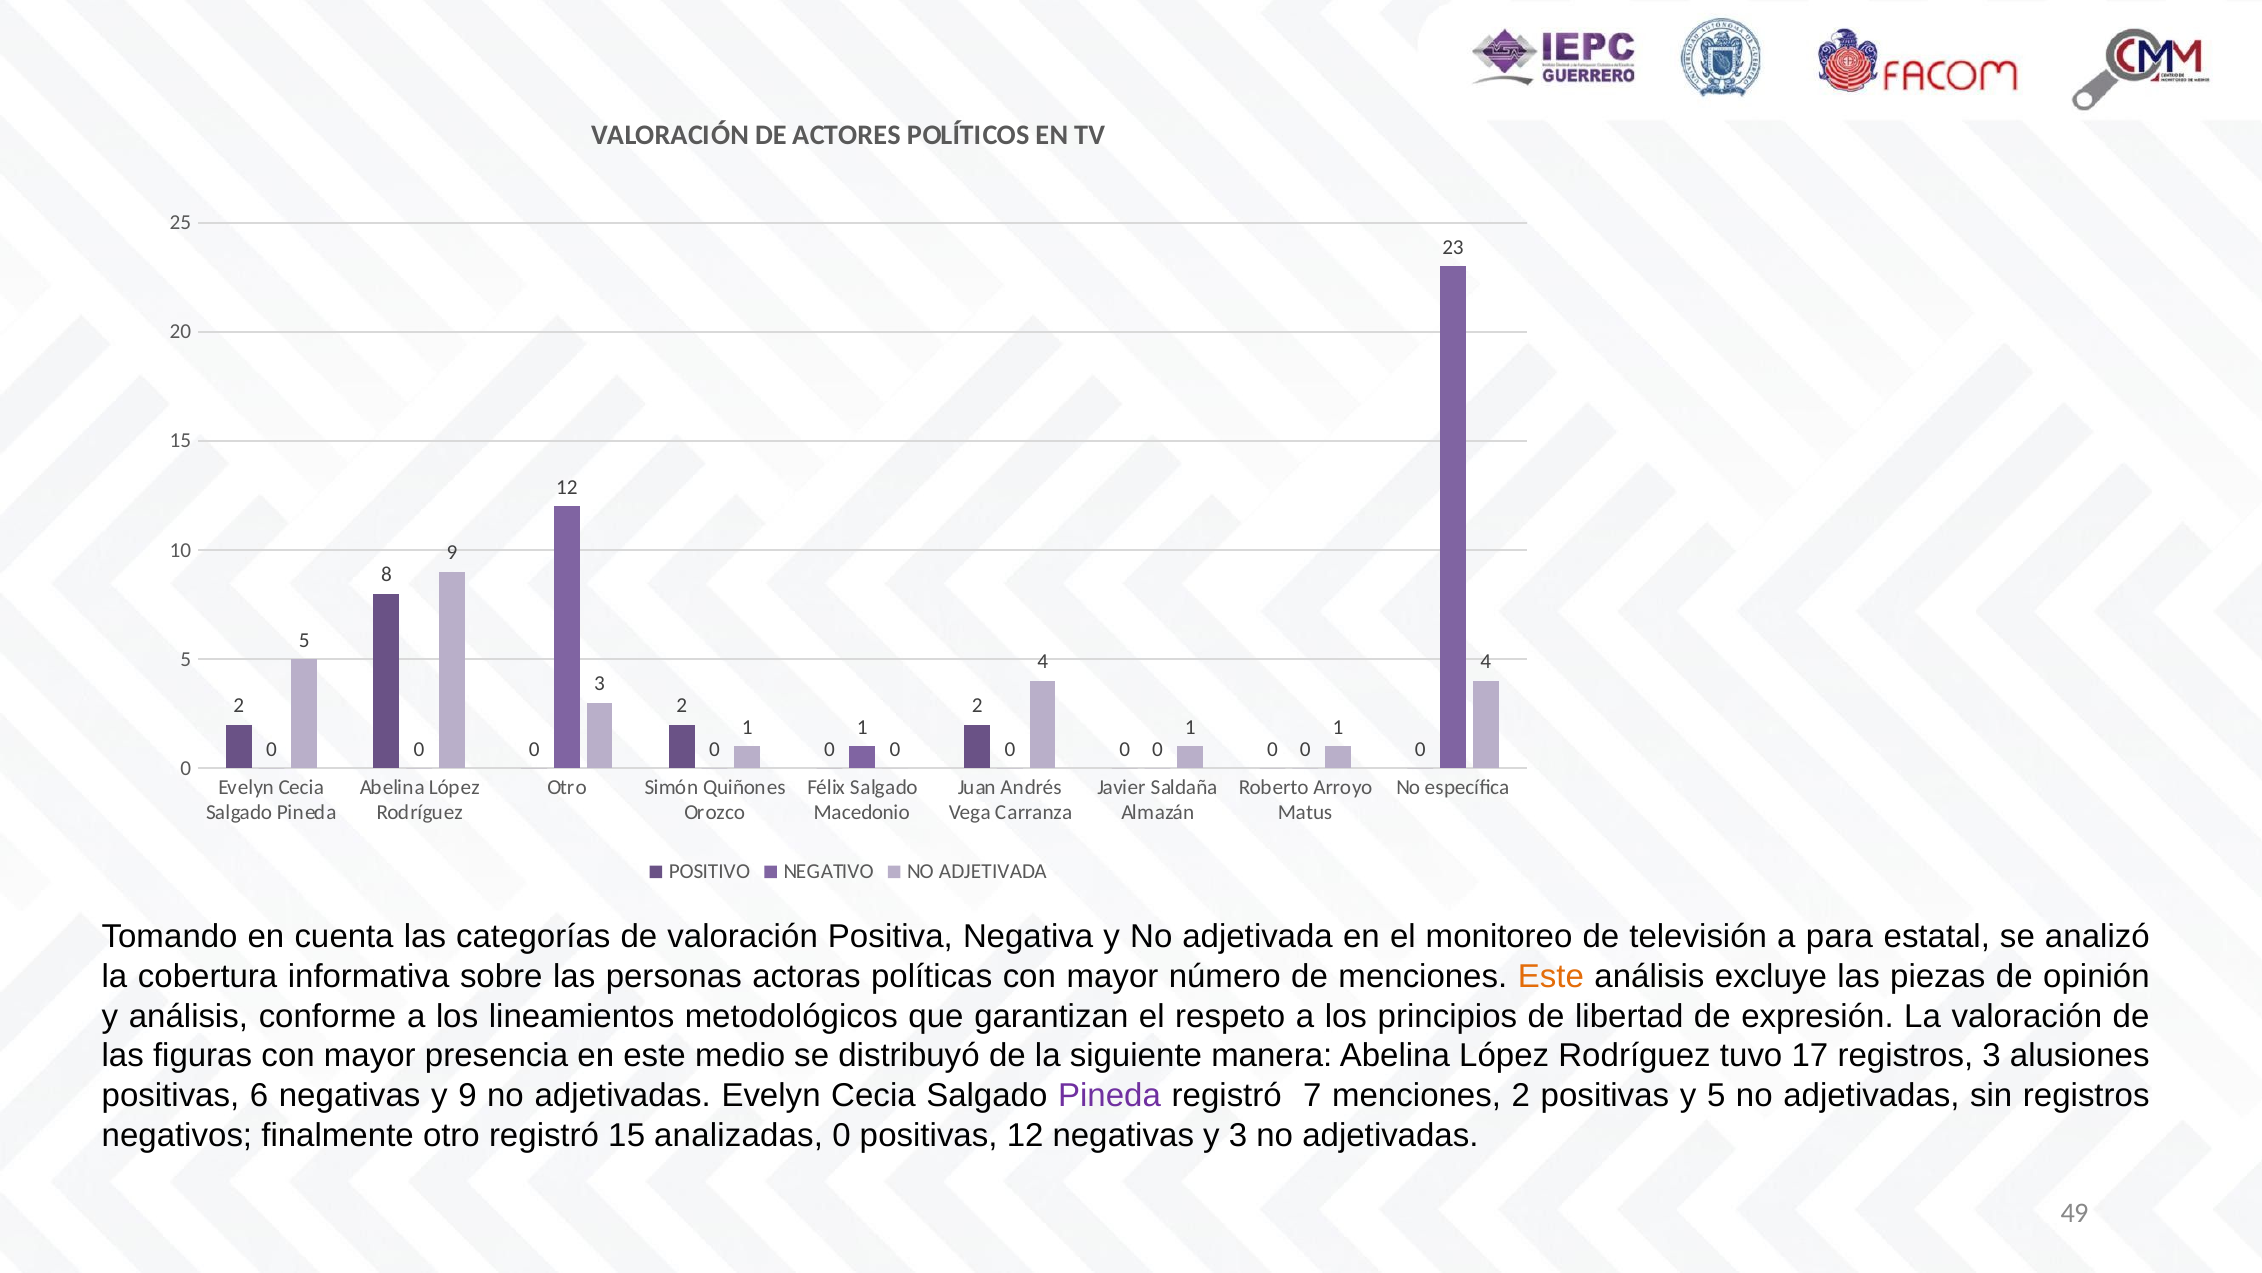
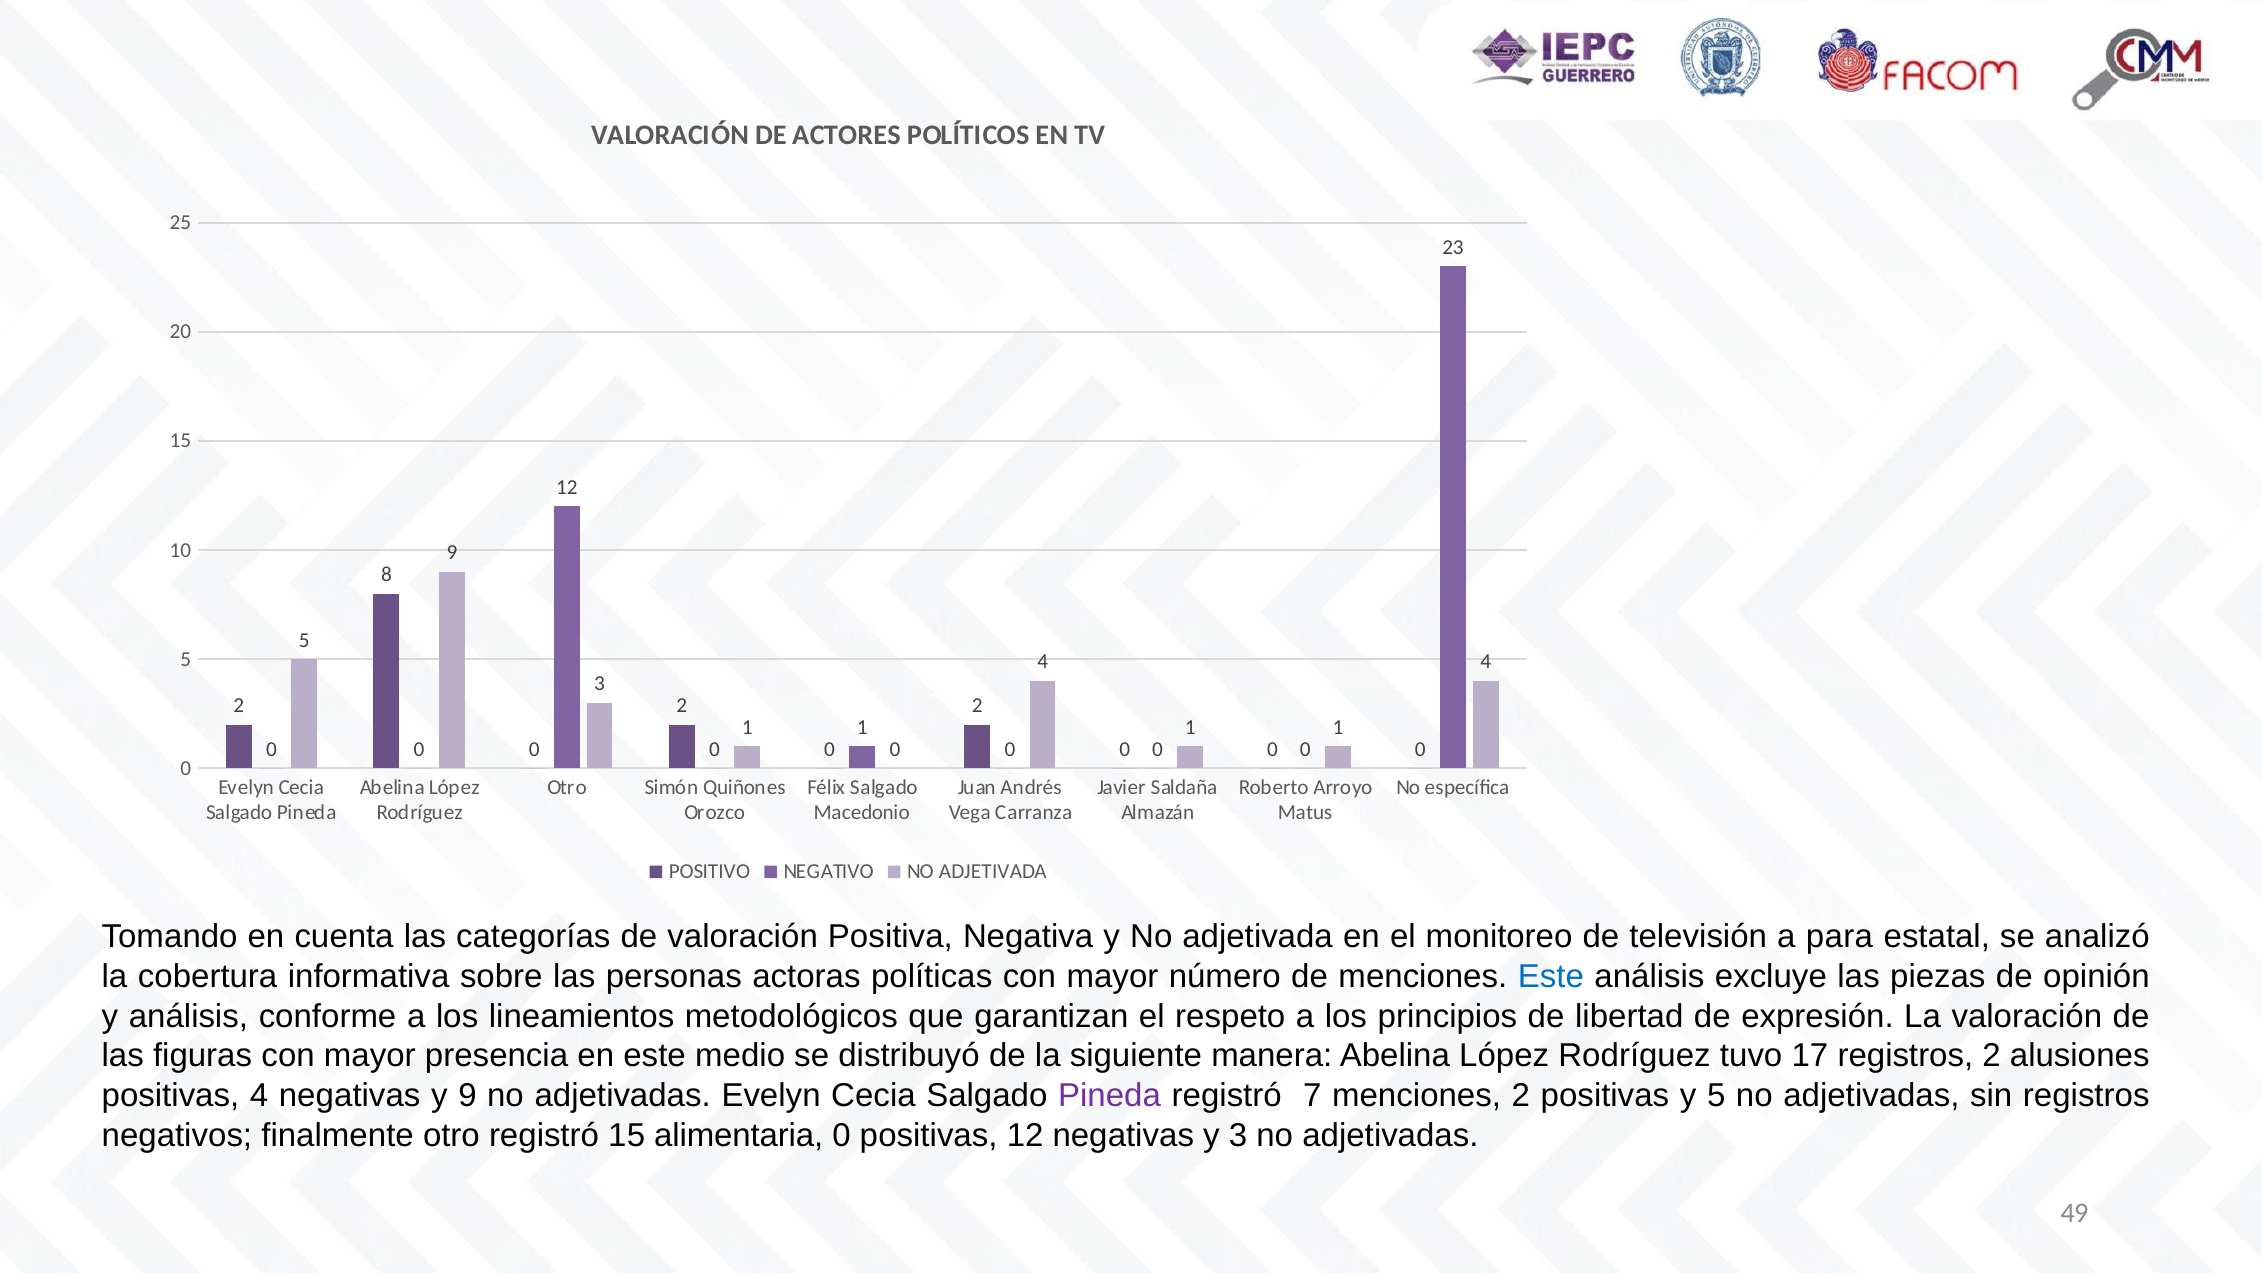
Este colour: orange -> blue (1551, 976)
registros 3: 3 -> 2 (1992, 1055)
positivas 6: 6 -> 4 (259, 1095)
analizadas: analizadas -> alimentaria (739, 1135)
